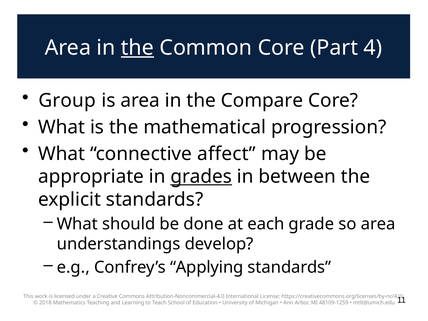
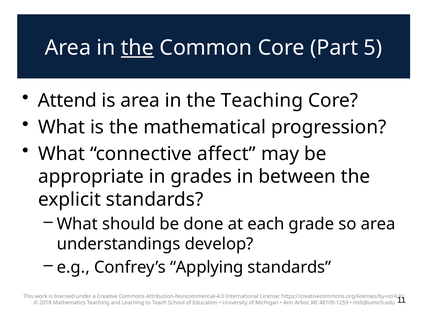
4: 4 -> 5 (373, 48)
Group: Group -> Attend (67, 100)
the Compare: Compare -> Teaching (262, 100)
grades underline: present -> none (201, 177)
